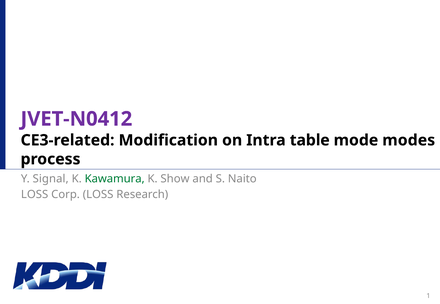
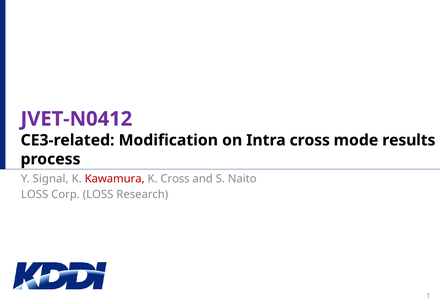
Intra table: table -> cross (310, 141)
modes: modes -> results (409, 141)
Kawamura colour: green -> red (115, 179)
K Show: Show -> Cross (175, 179)
